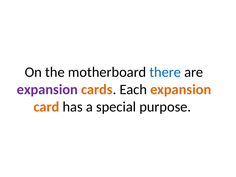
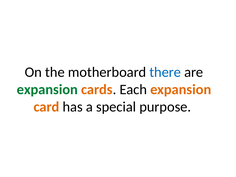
expansion colour: purple -> green (47, 90)
